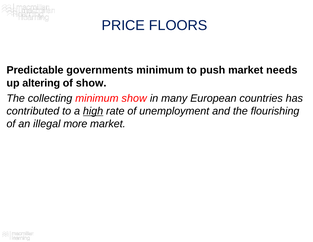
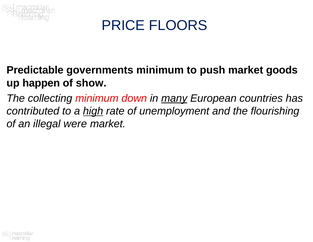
needs: needs -> goods (282, 70)
altering: altering -> happen (41, 83)
minimum show: show -> down (134, 98)
many underline: none -> present (174, 98)
more: more -> were (75, 124)
